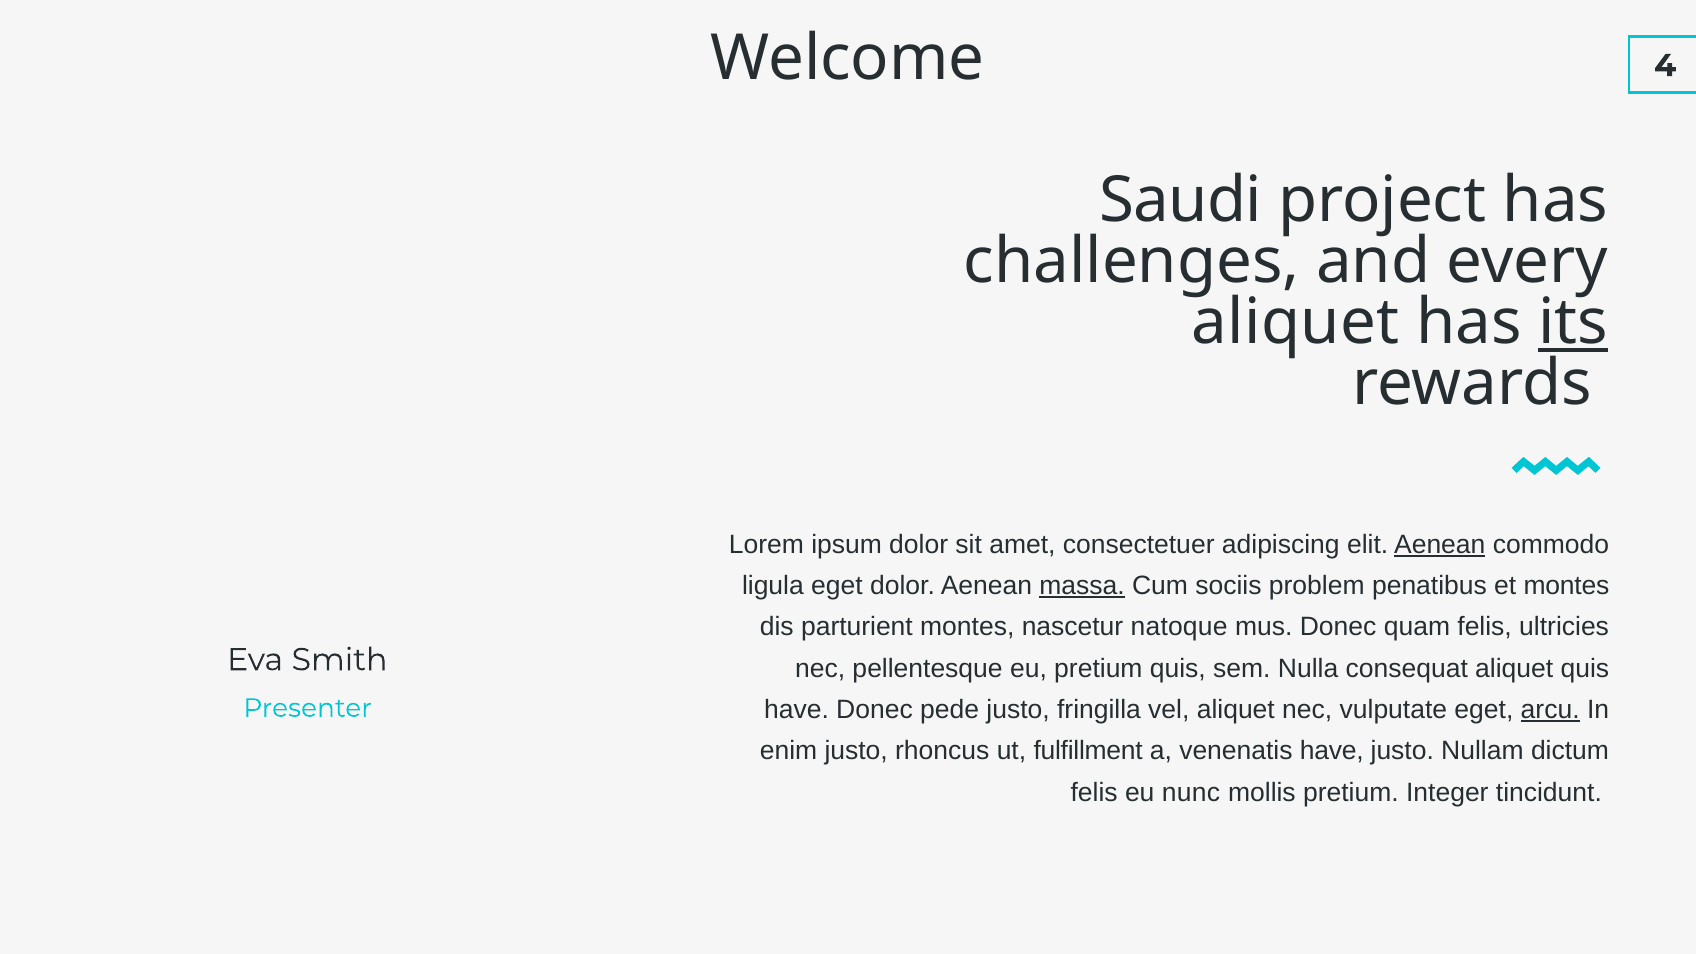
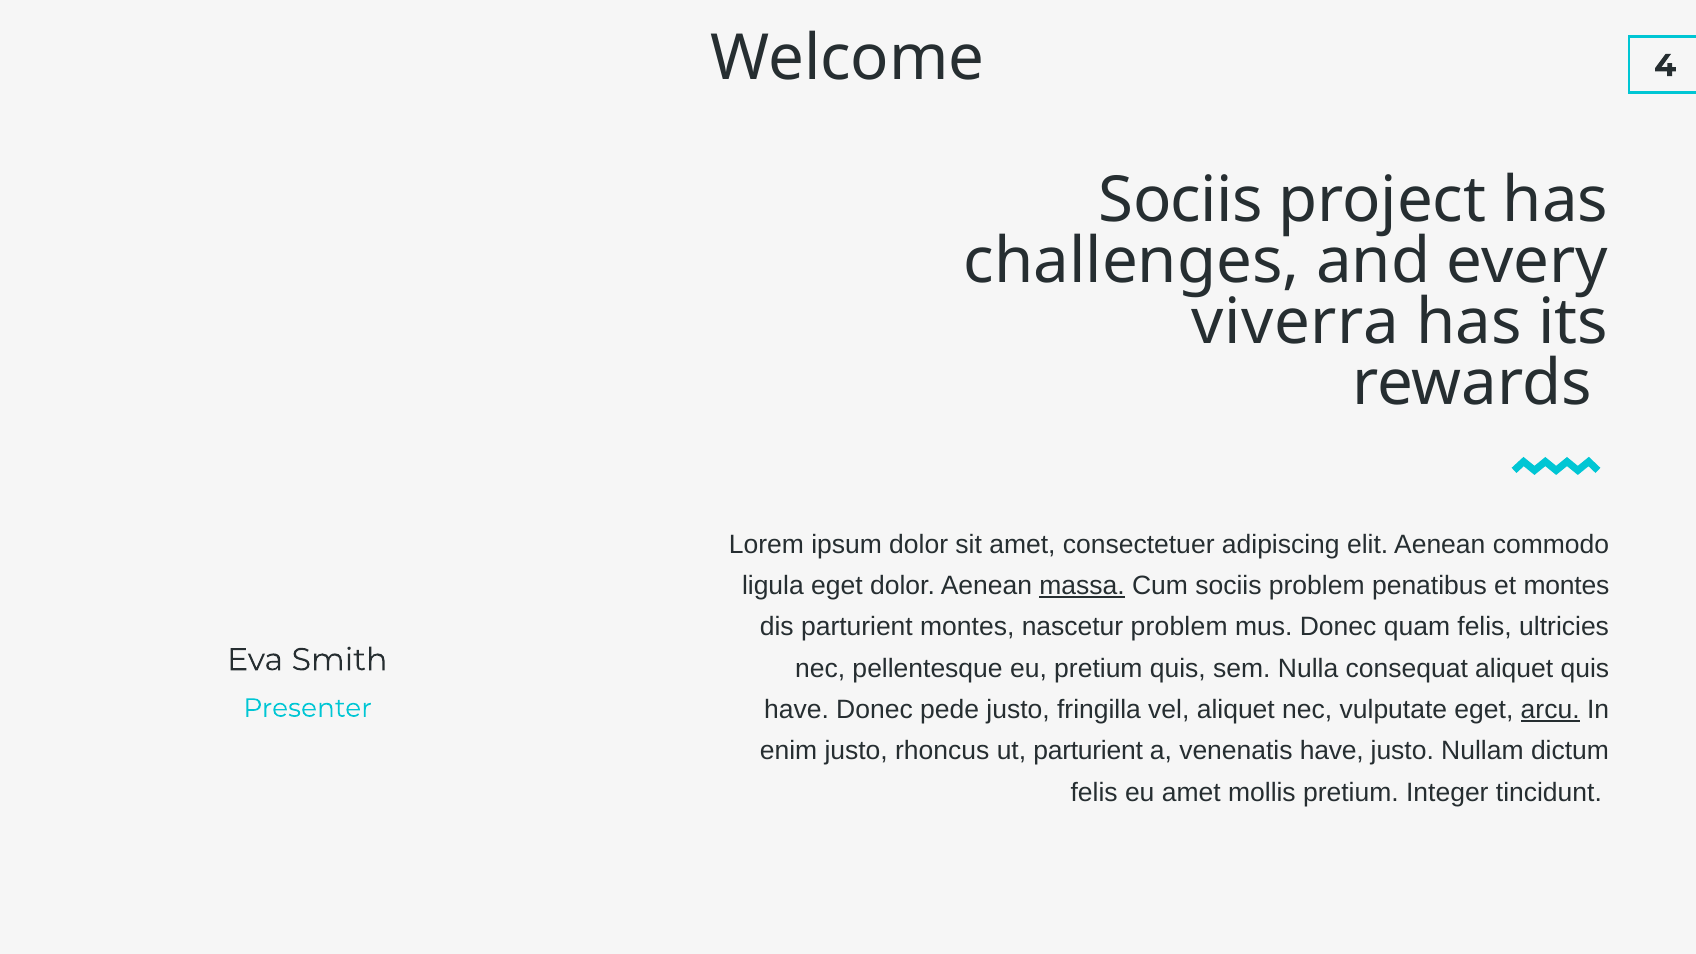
Saudi: Saudi -> Sociis (1181, 200)
aliquet: aliquet -> viverra (1296, 322)
its underline: present -> none (1573, 322)
Aenean underline: present -> none (1440, 544)
nascetur natoque: natoque -> problem (1179, 627)
ut fulfillment: fulfillment -> parturient (1088, 751)
eu nunc: nunc -> amet (1191, 793)
